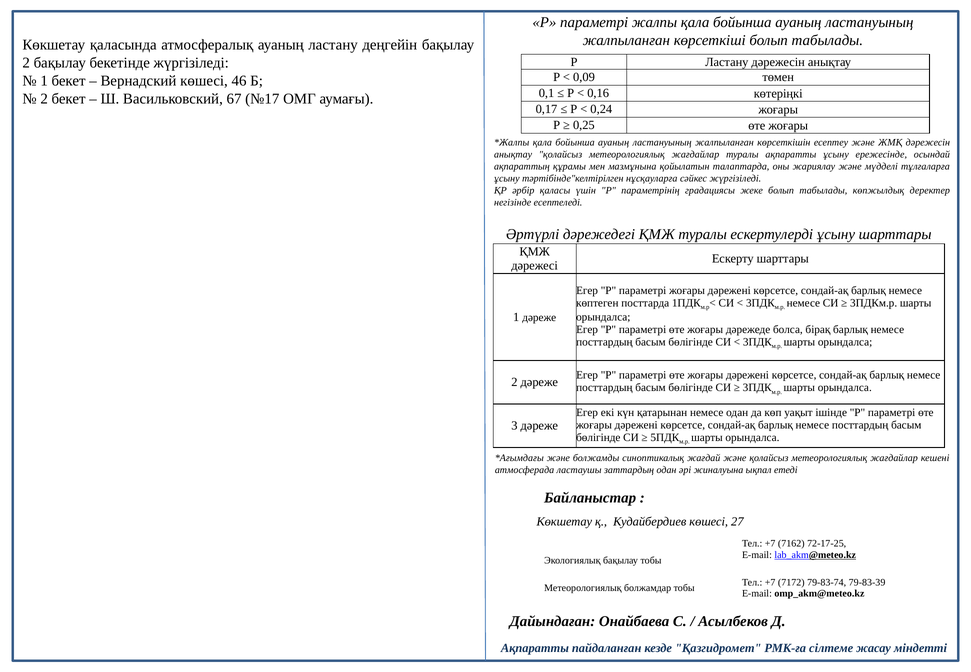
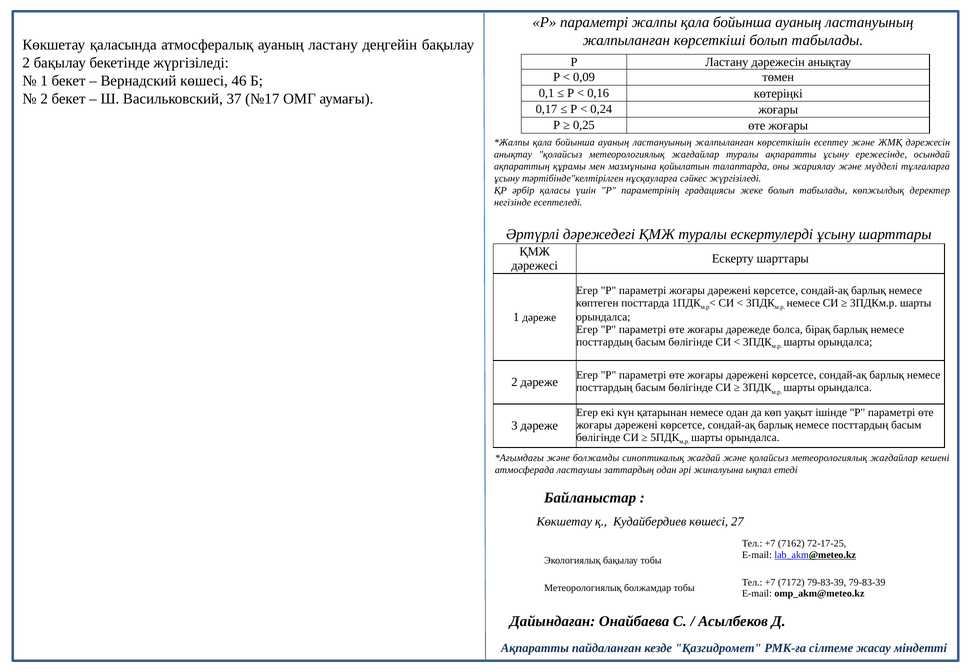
67: 67 -> 37 (234, 99)
7172 79-83-74: 79-83-74 -> 79-83-39 (827, 583)
